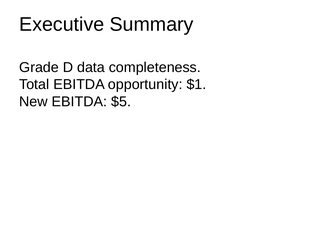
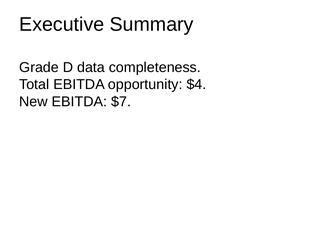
$1: $1 -> $4 (196, 84)
$5: $5 -> $7 (121, 102)
